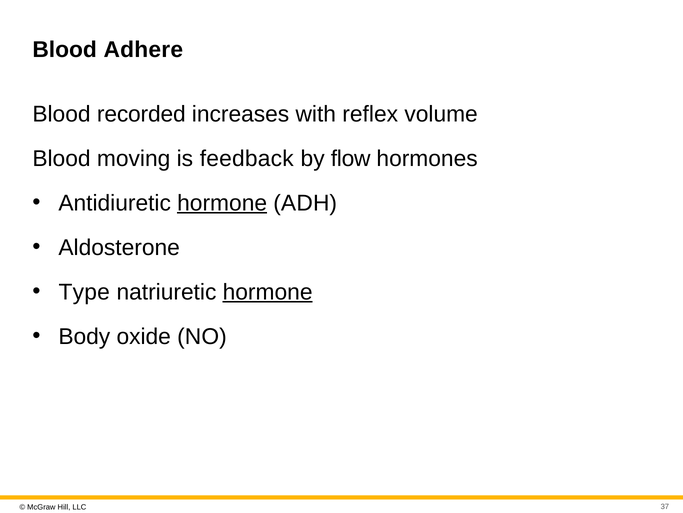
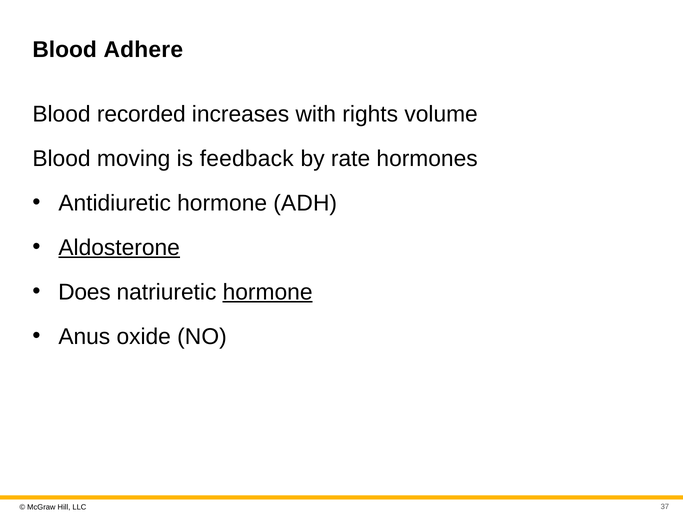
reflex: reflex -> rights (370, 114)
flow: flow -> rate (351, 158)
hormone underline: present -> none (222, 203)
Aldosterone underline: none -> present (119, 247)
Type: Type -> Does (84, 292)
Body: Body -> Anus (84, 336)
